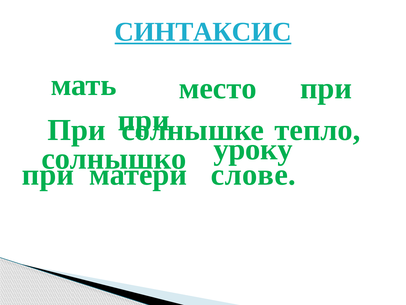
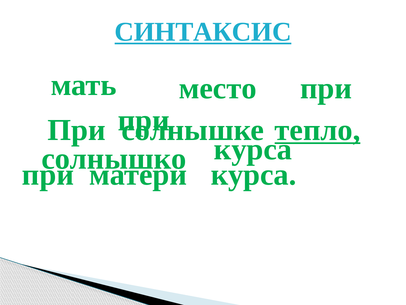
тепло underline: none -> present (318, 130)
уроку: уроку -> курса (253, 149)
слове: слове -> курса (254, 175)
